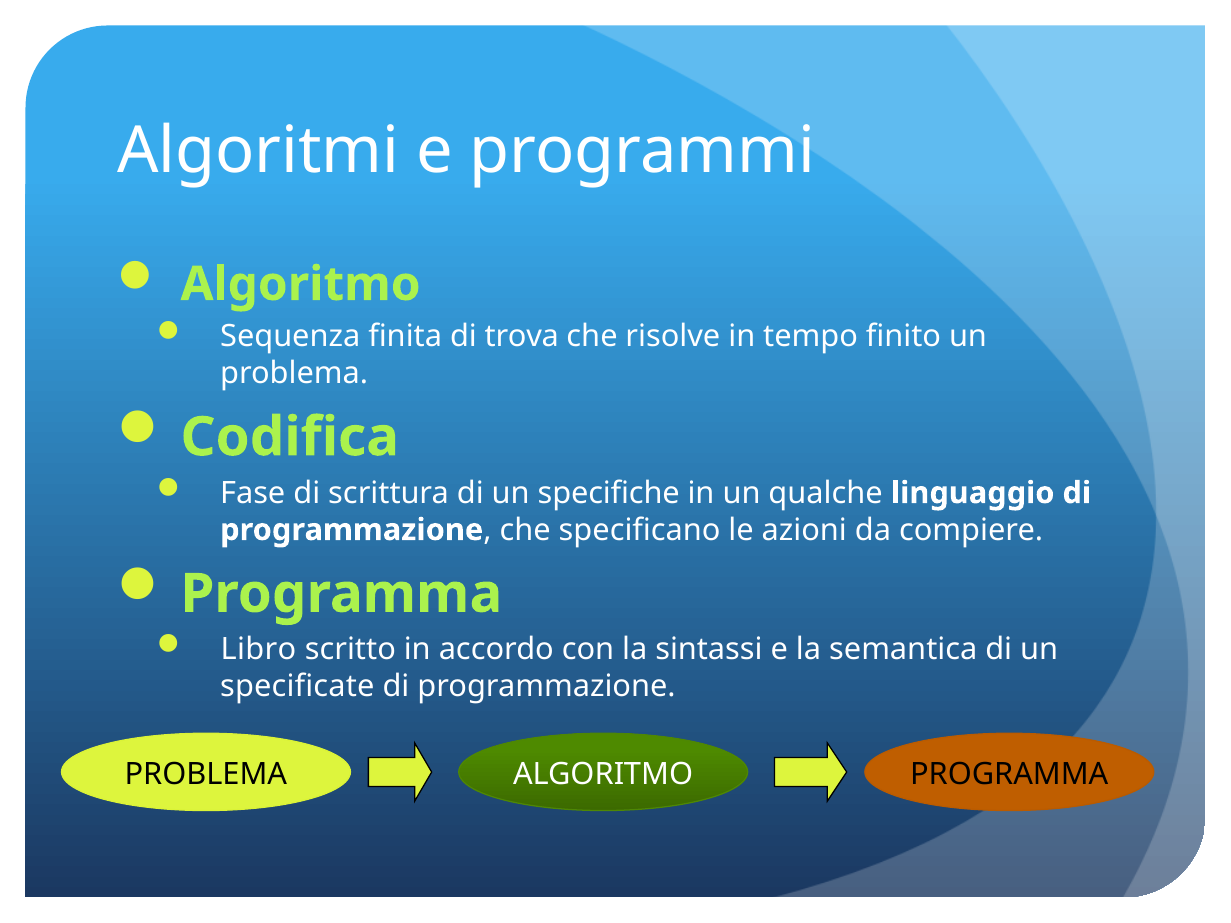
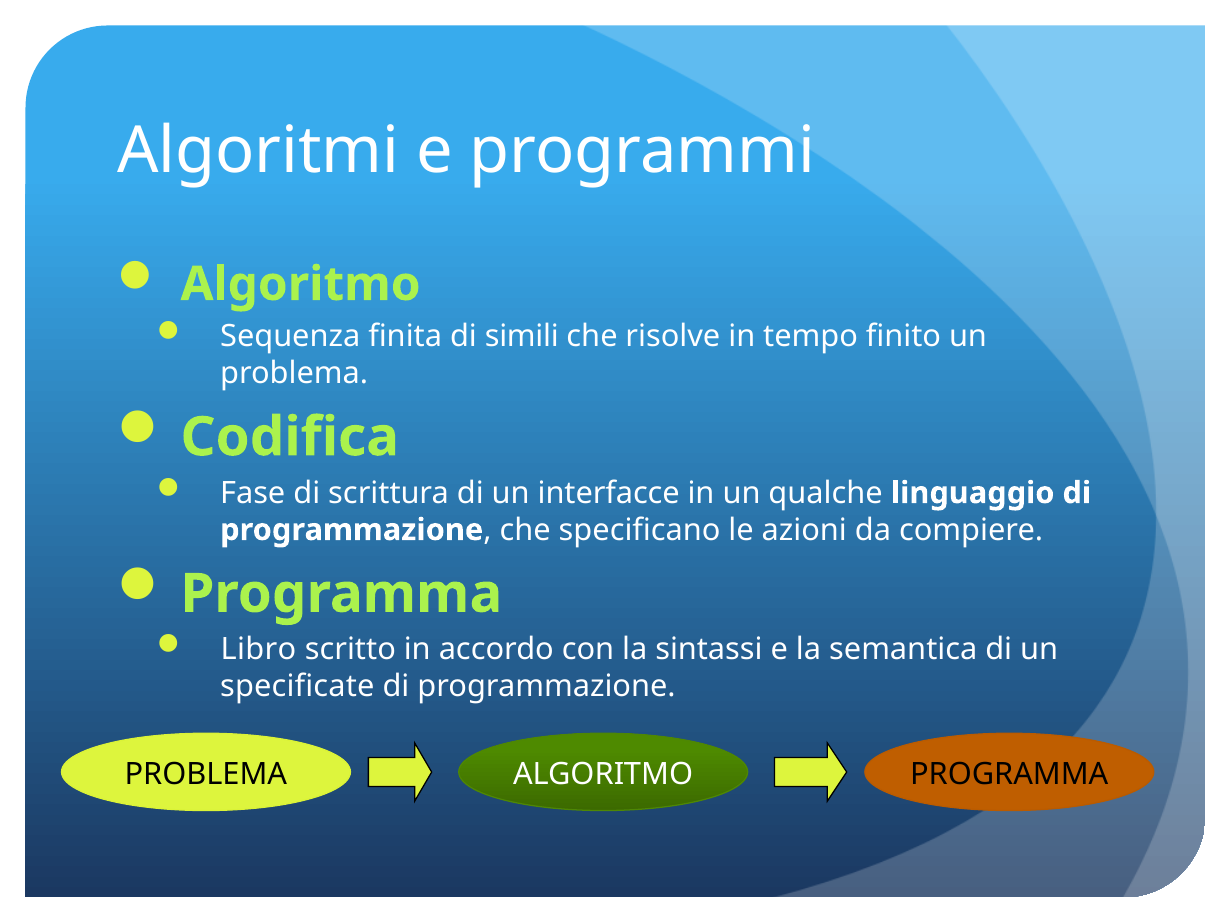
trova: trova -> simili (522, 336)
specifiche: specifiche -> interfacce (609, 493)
